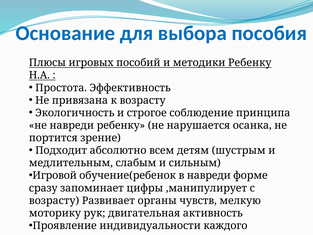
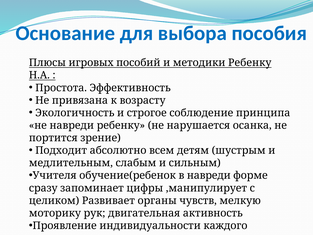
Игровой: Игровой -> Учителя (55, 175)
возрасту: возрасту -> целиком (54, 200)
